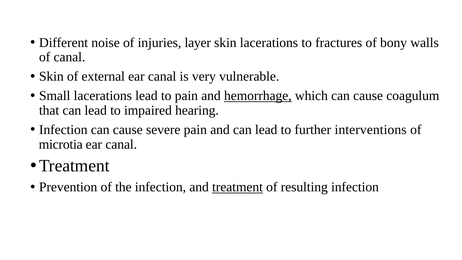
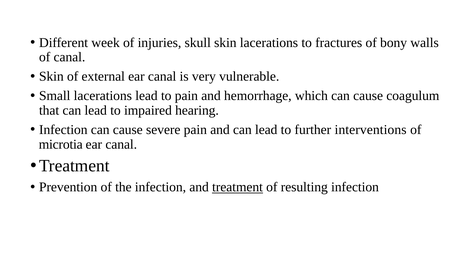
noise: noise -> week (106, 43)
layer: layer -> skull (198, 43)
hemorrhage underline: present -> none (258, 96)
